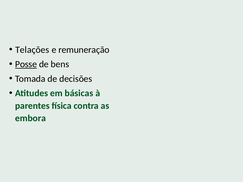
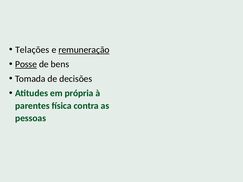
remuneração underline: none -> present (84, 50)
básicas: básicas -> própria (79, 93)
embora: embora -> pessoas (31, 118)
